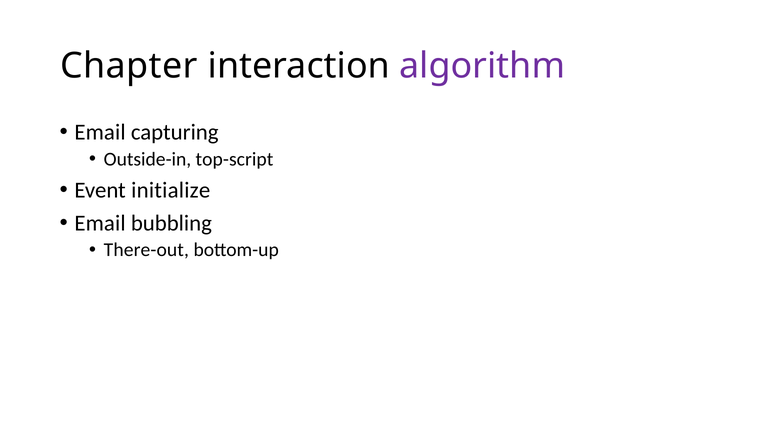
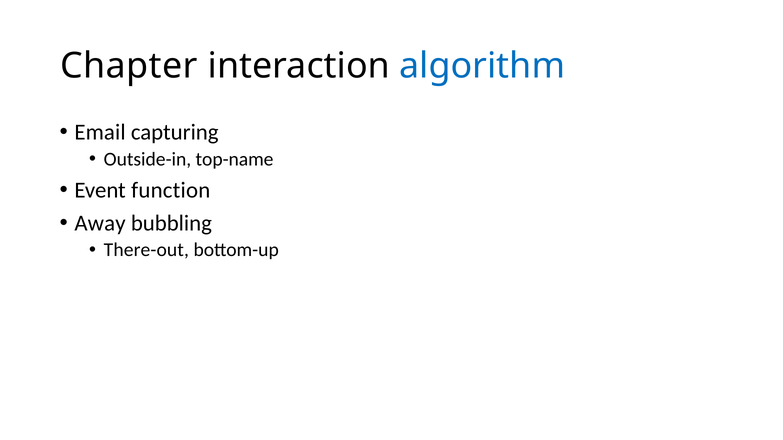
algorithm colour: purple -> blue (482, 66)
top-script: top-script -> top-name (235, 159)
initialize: initialize -> function (171, 190)
Email: Email -> Away (100, 223)
